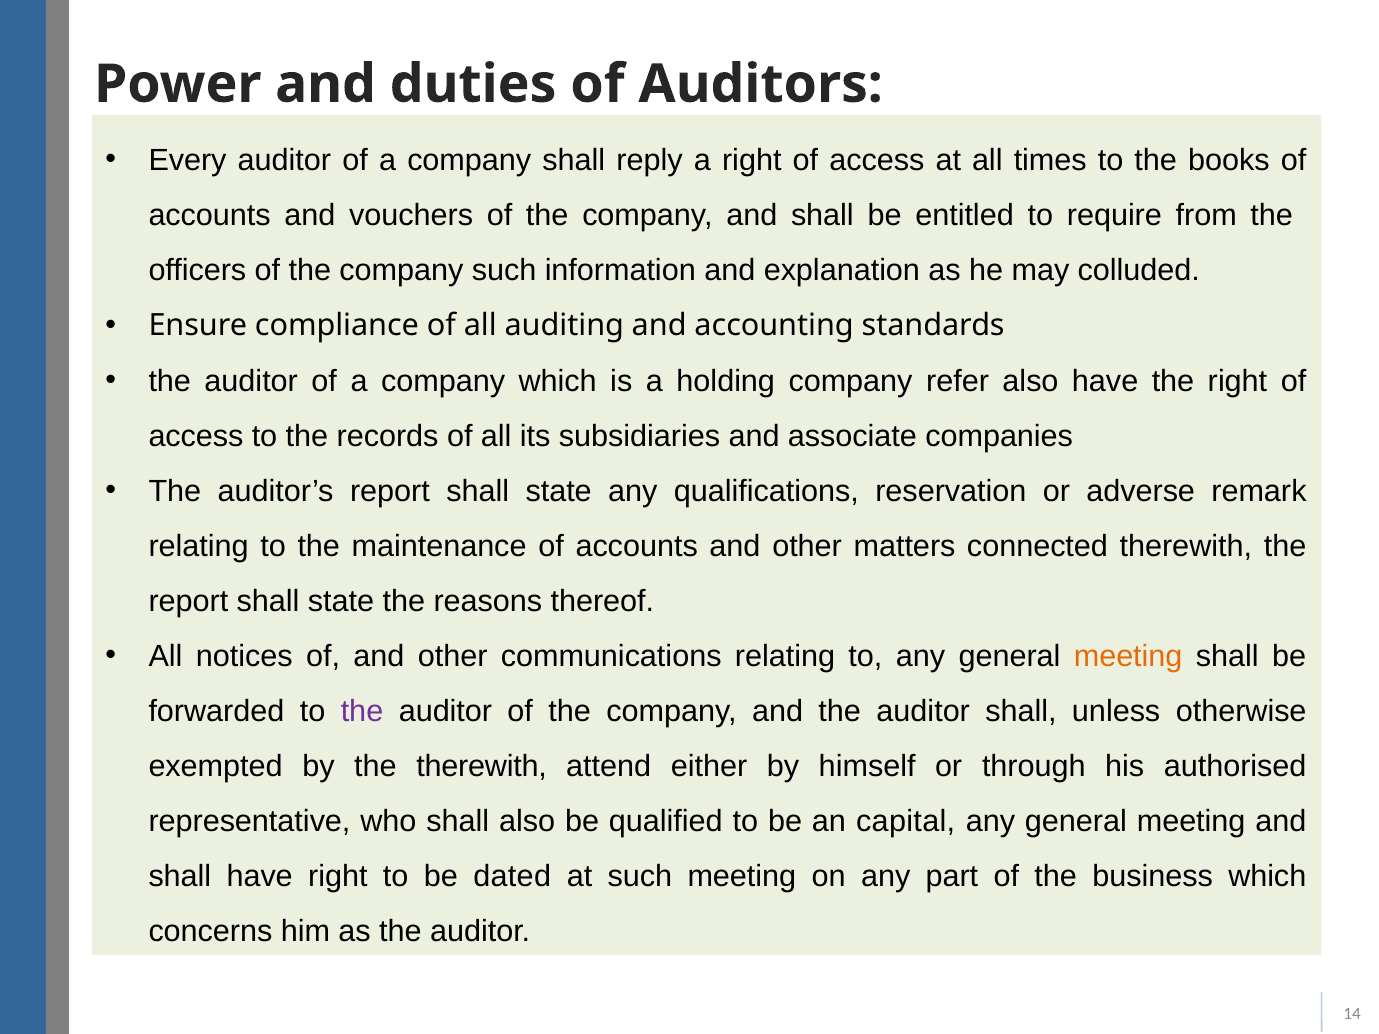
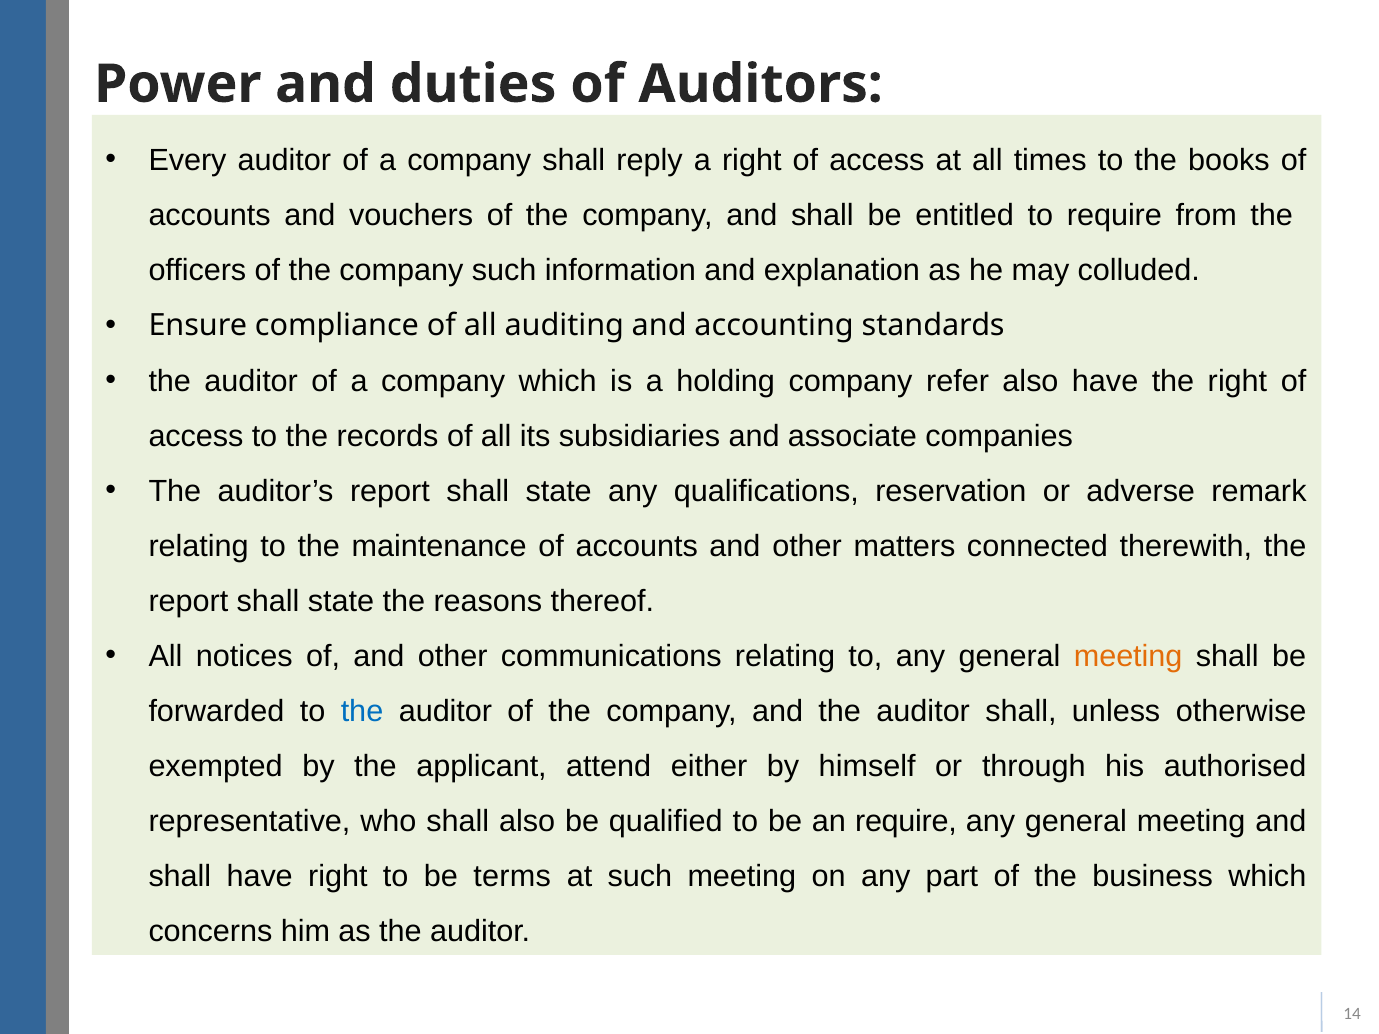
the colour: purple -> blue (362, 712)
the therewith: therewith -> applicant (482, 767)
an capital: capital -> require (906, 822)
dated: dated -> terms (512, 877)
